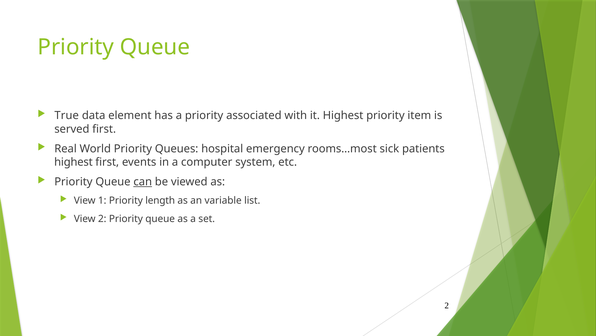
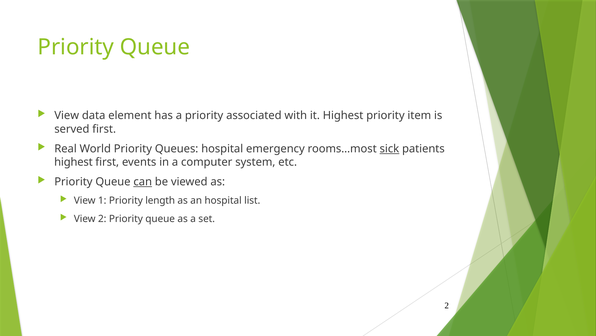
True: True -> View (67, 115)
sick underline: none -> present (389, 148)
an variable: variable -> hospital (223, 200)
